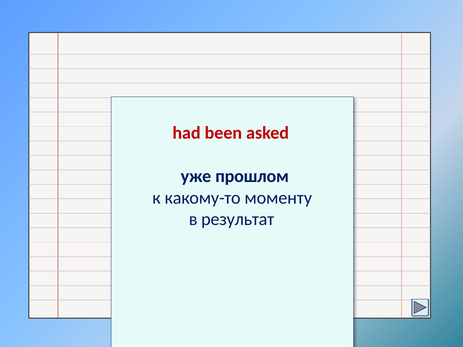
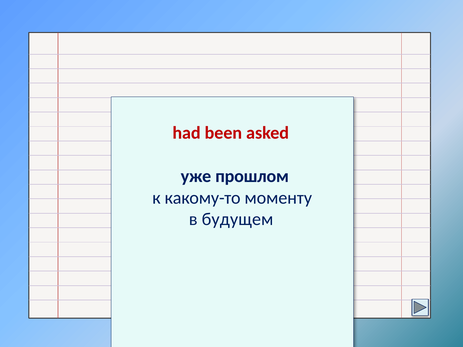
результат: результат -> будущем (238, 220)
